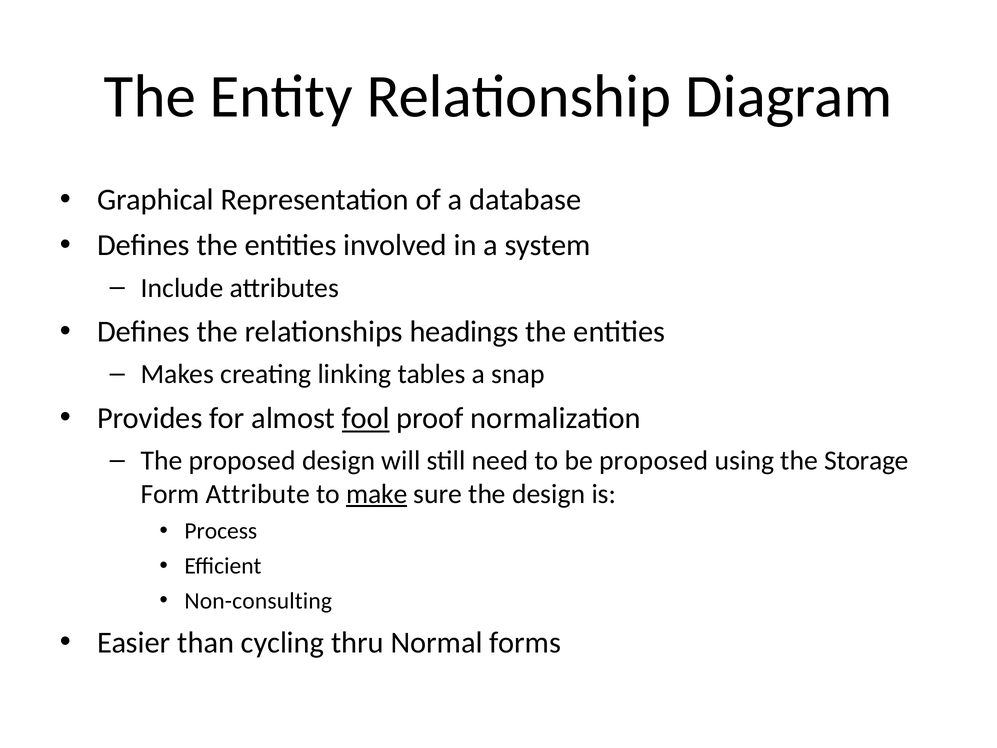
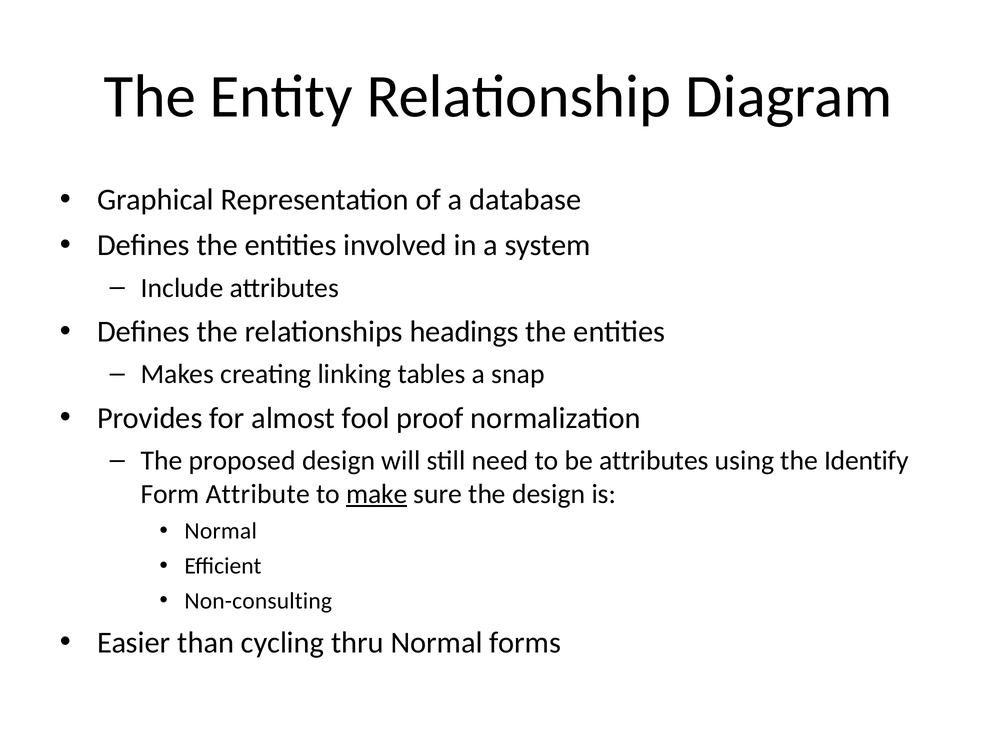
fool underline: present -> none (366, 418)
be proposed: proposed -> attributes (654, 461)
Storage: Storage -> Identify (866, 461)
Process: Process -> Normal (221, 531)
